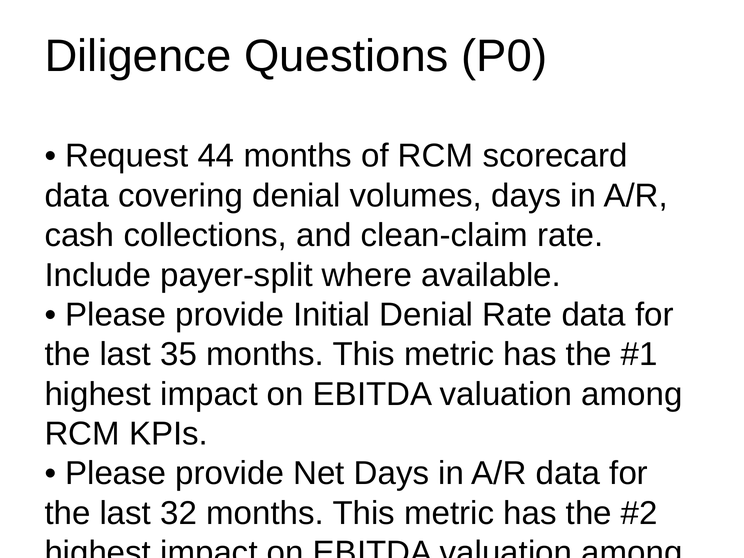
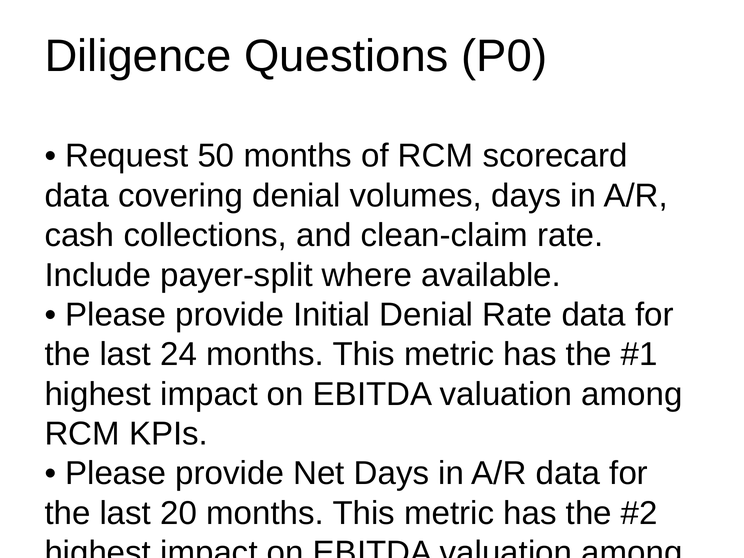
44: 44 -> 50 (216, 156)
35: 35 -> 24 (179, 354)
32: 32 -> 20 (179, 513)
